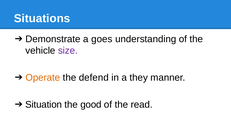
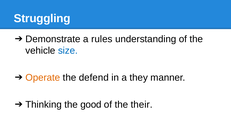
Situations: Situations -> Struggling (42, 18)
goes: goes -> rules (102, 39)
size colour: purple -> blue (68, 51)
Situation: Situation -> Thinking (44, 105)
read: read -> their (142, 105)
